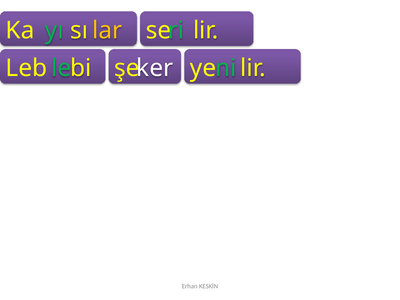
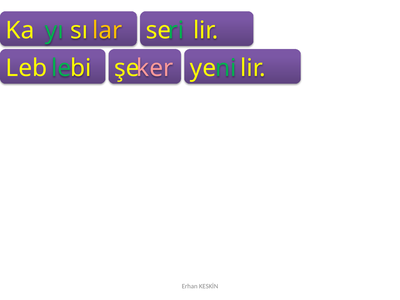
ker colour: white -> pink (155, 68)
